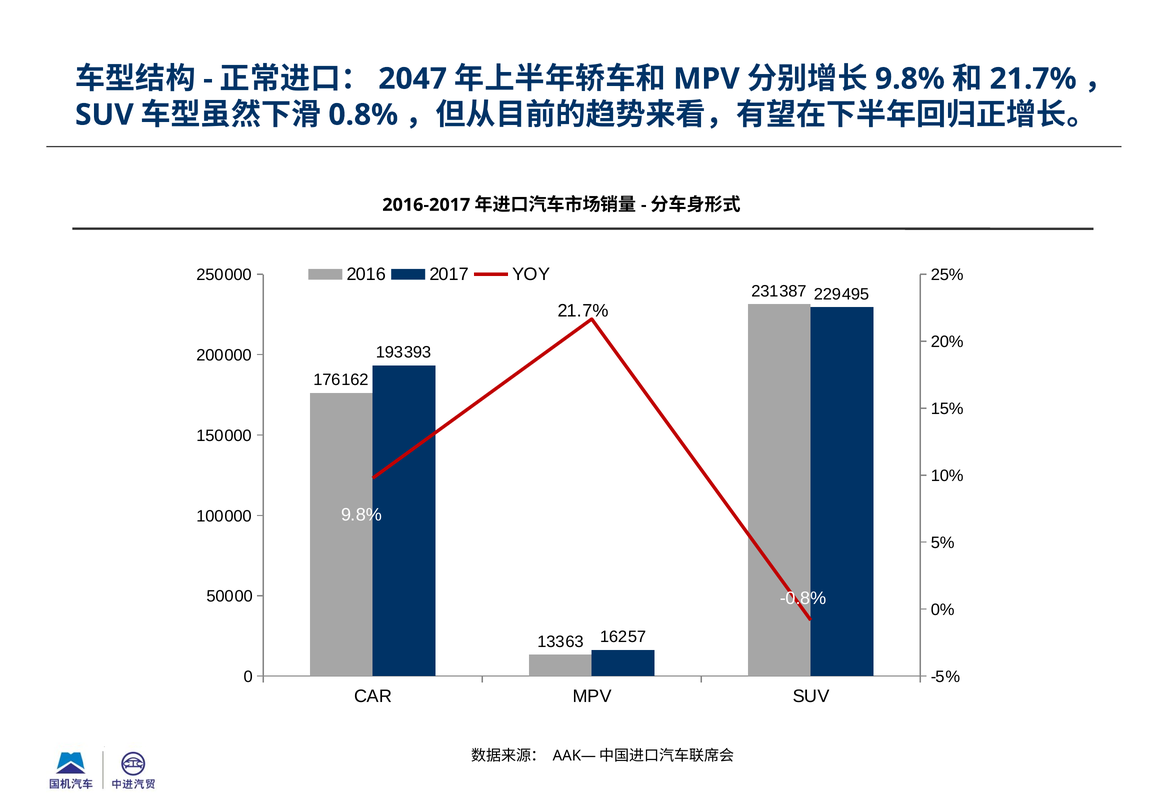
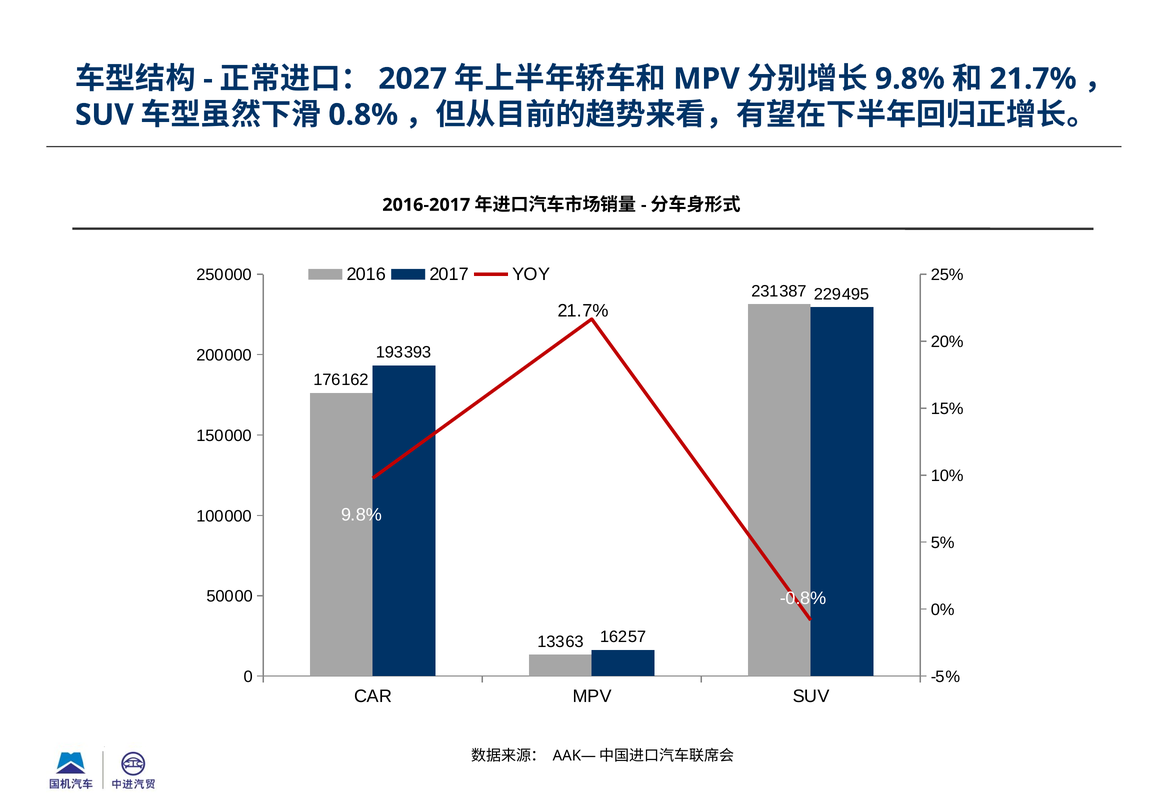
2047: 2047 -> 2027 (413, 79)
